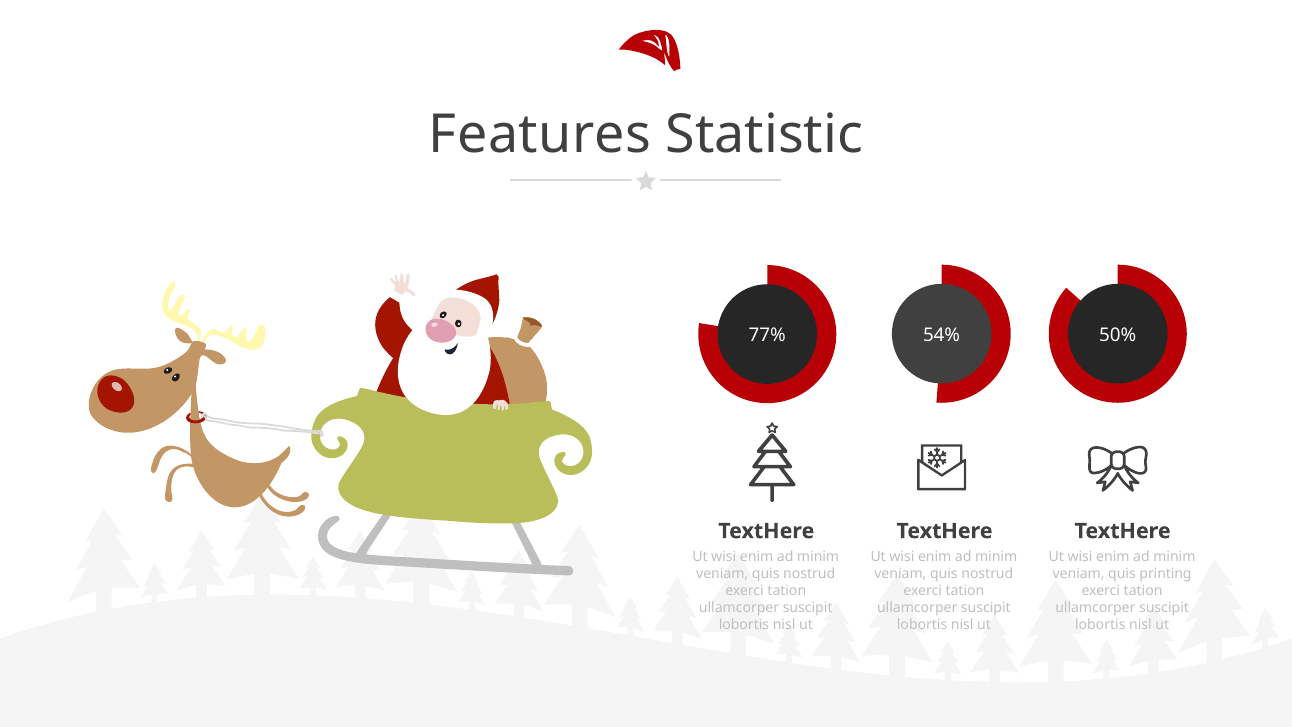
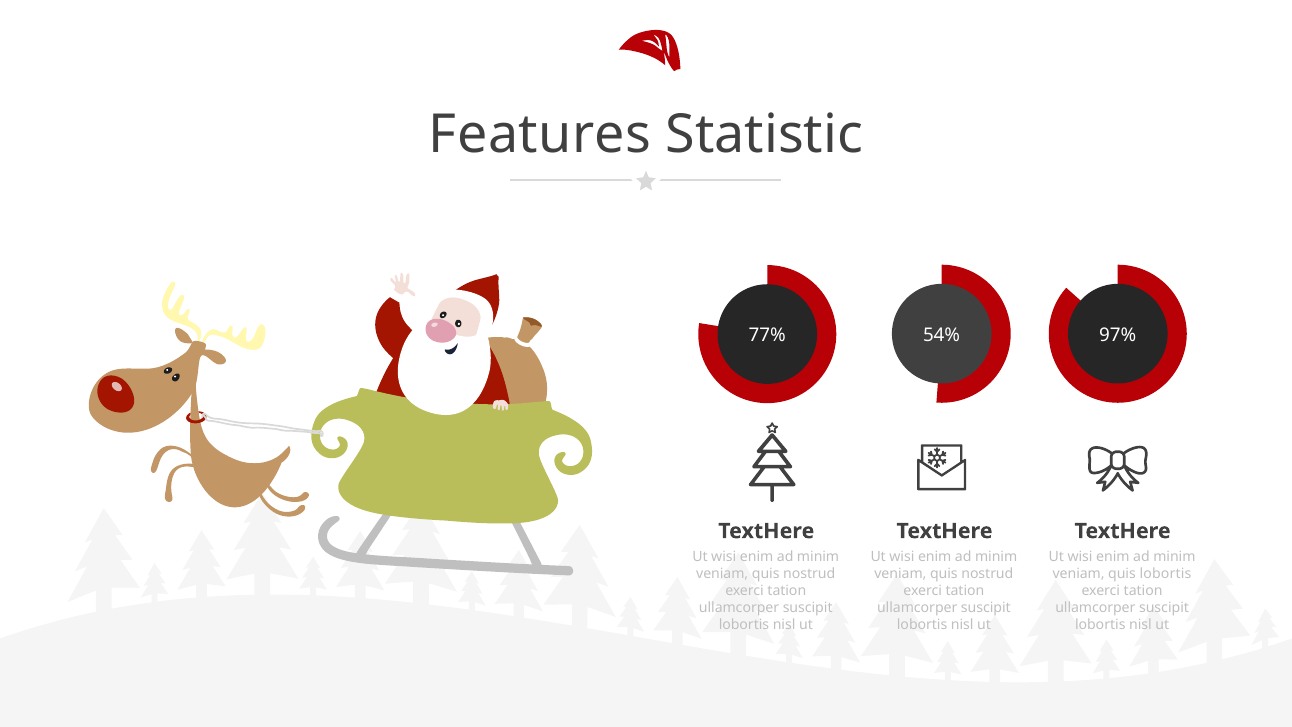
50%: 50% -> 97% (1118, 335)
quis printing: printing -> lobortis (1165, 573)
